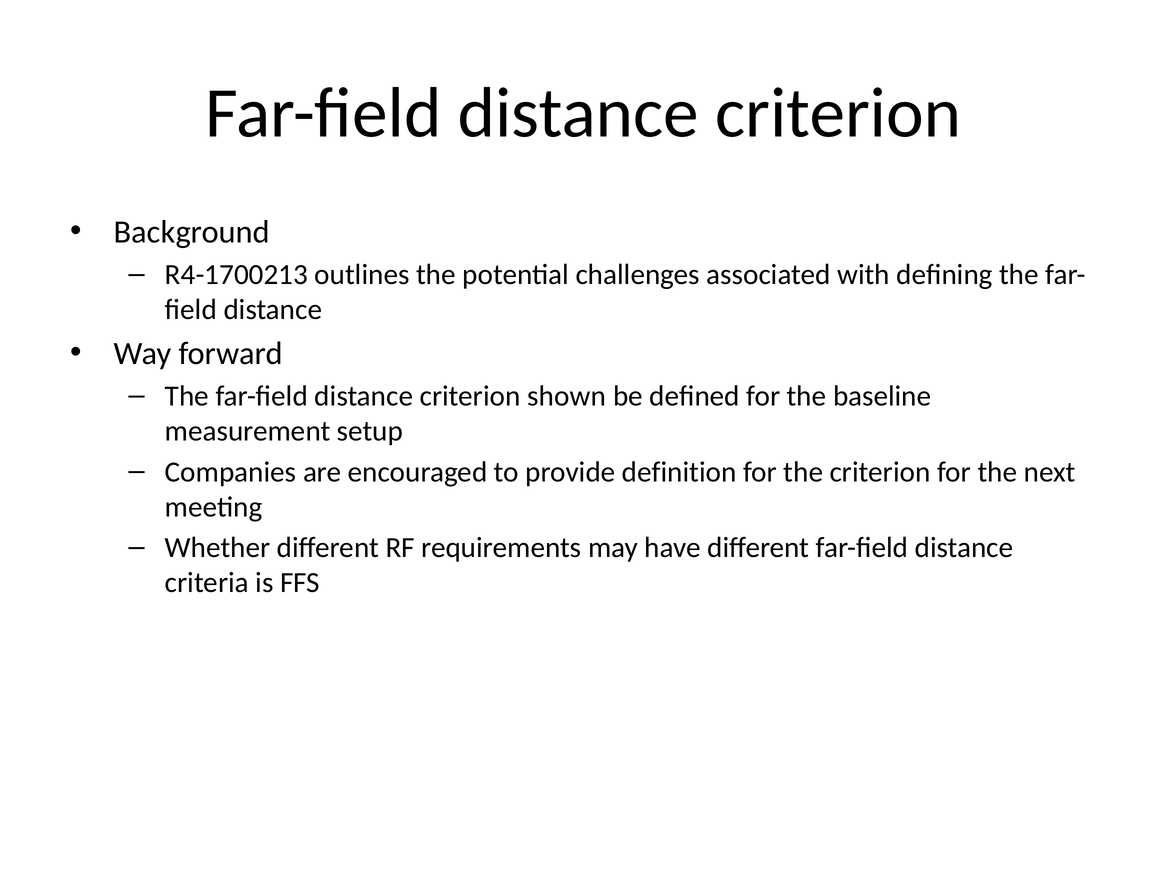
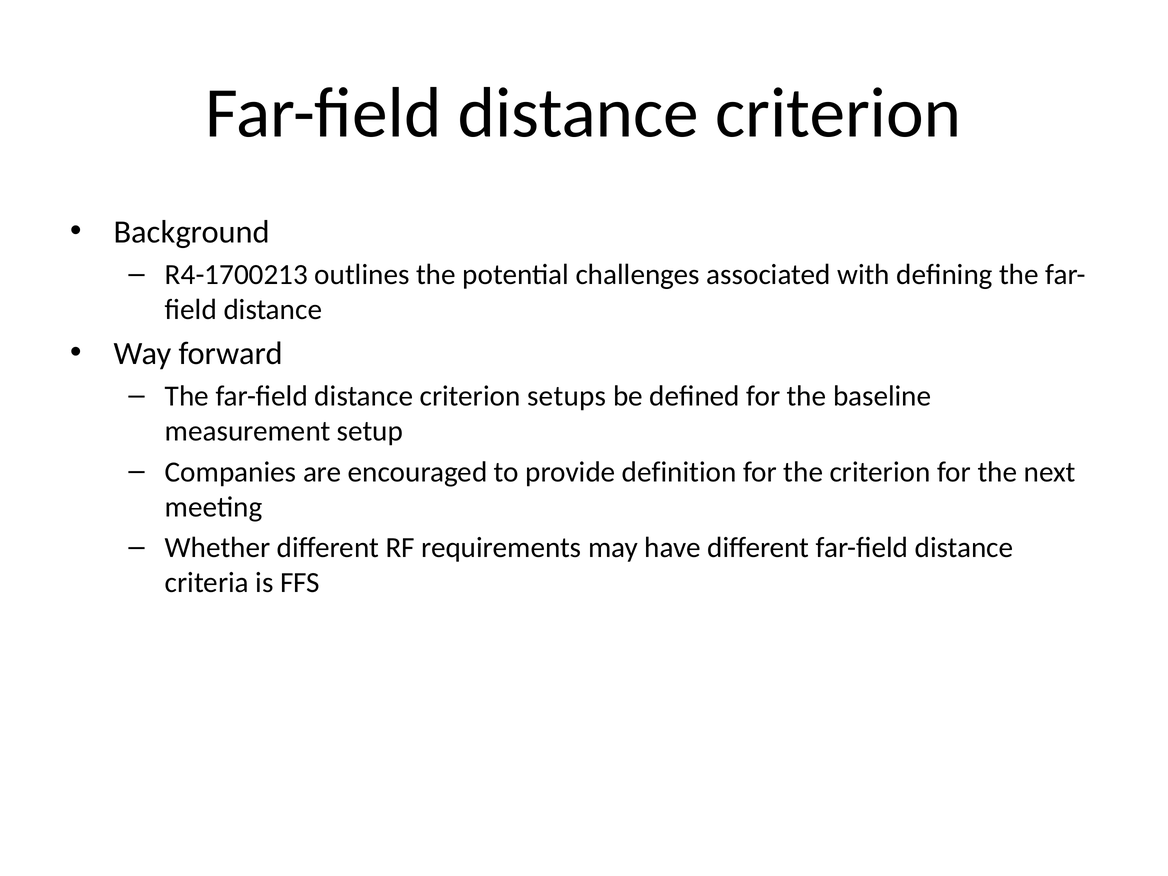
shown: shown -> setups (567, 396)
